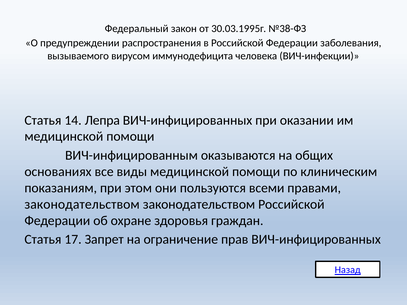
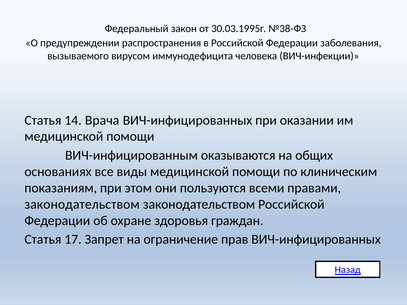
Лепра: Лепра -> Врача (102, 120)
